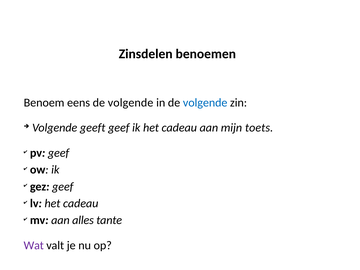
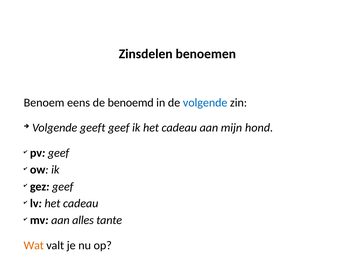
eens de volgende: volgende -> benoemd (131, 103)
toets: toets -> hond (259, 128)
Wat colour: purple -> orange (34, 245)
